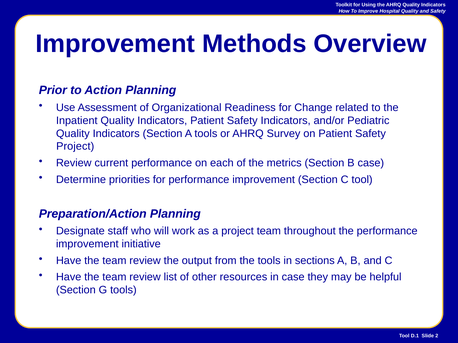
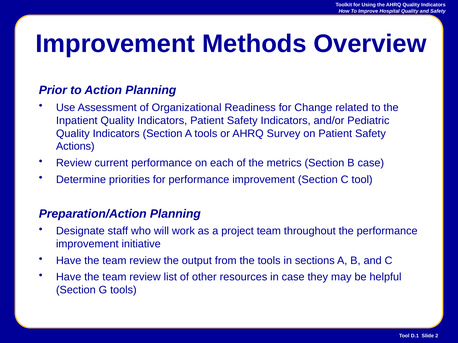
Project: Project -> Actions (75, 147)
